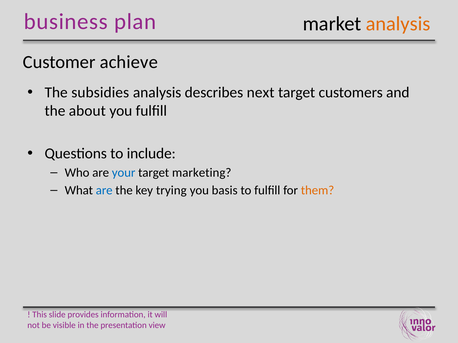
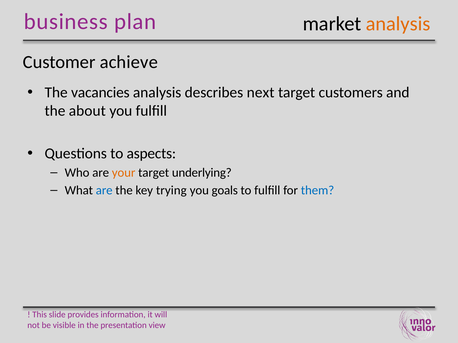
subsidies: subsidies -> vacancies (100, 93)
include: include -> aspects (151, 154)
your colour: blue -> orange (124, 173)
marketing: marketing -> underlying (202, 173)
basis: basis -> goals (225, 191)
them colour: orange -> blue (318, 191)
